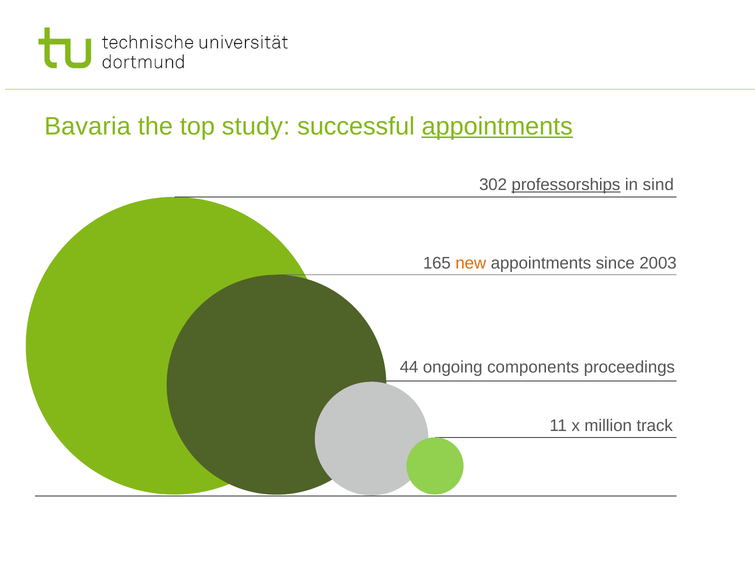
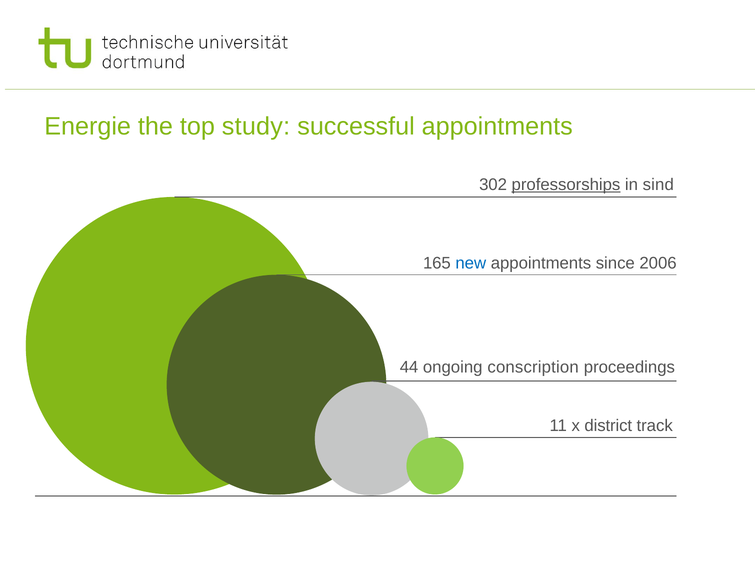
Bavaria: Bavaria -> Energie (88, 126)
appointments underline: present -> none (497, 126)
new colour: orange -> blue (471, 263)
2003: 2003 -> 2006 (658, 263)
components: components -> conscription (533, 367)
million: million -> district (608, 425)
